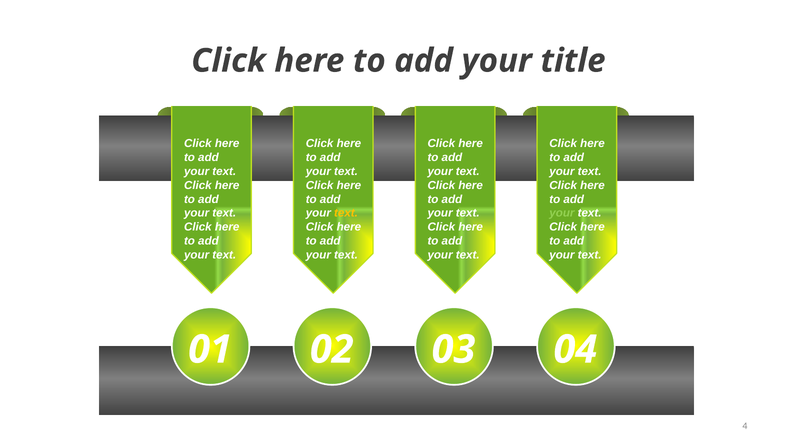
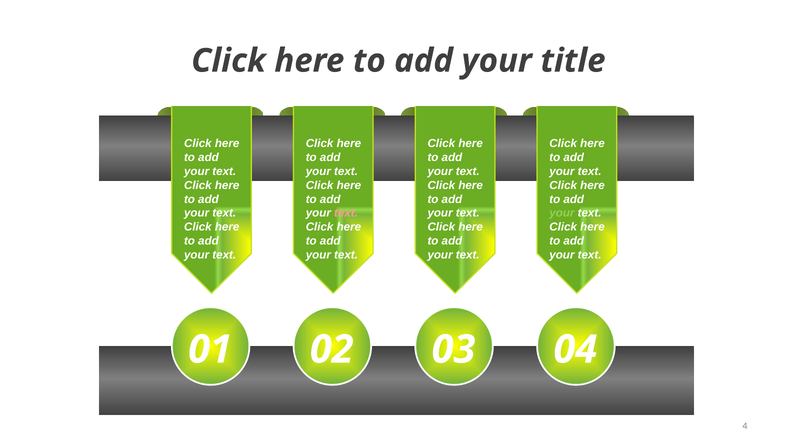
text colour: yellow -> pink (346, 213)
